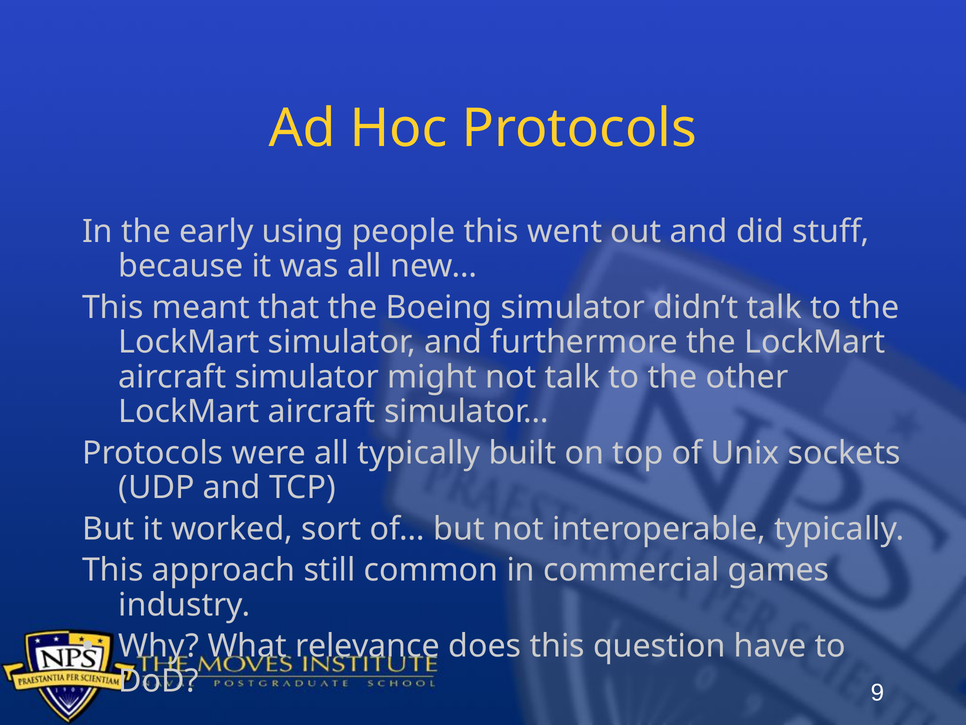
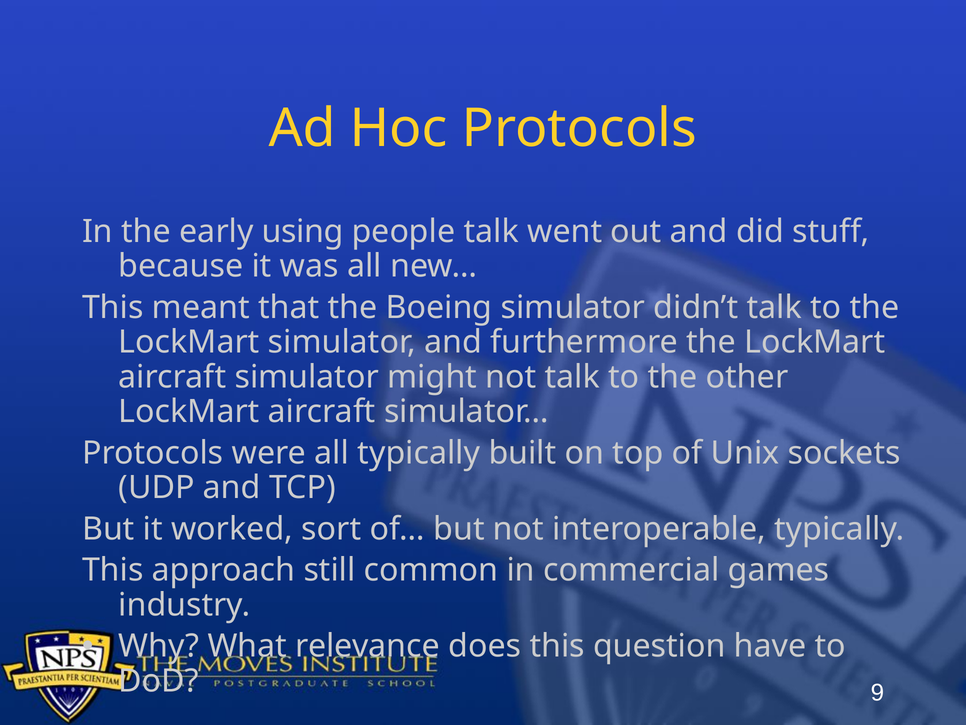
people this: this -> talk (491, 231)
